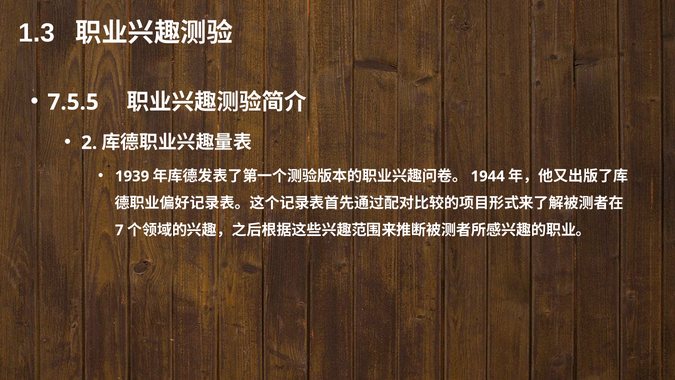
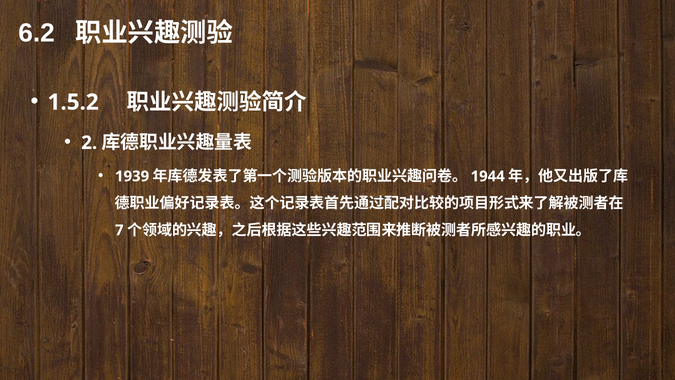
1.3: 1.3 -> 6.2 (37, 33)
7.5.5: 7.5.5 -> 1.5.2 (73, 102)
